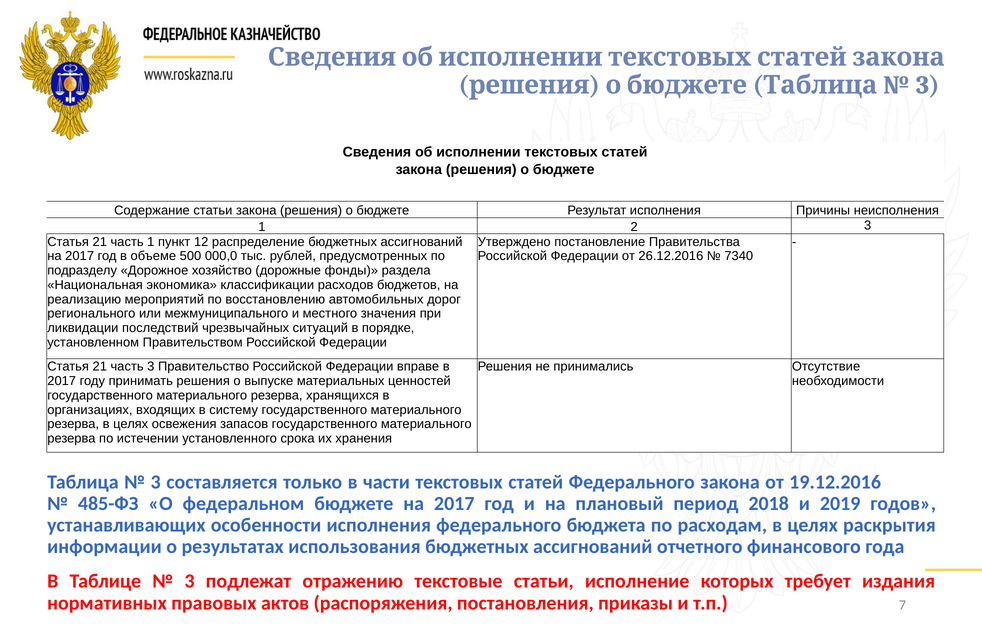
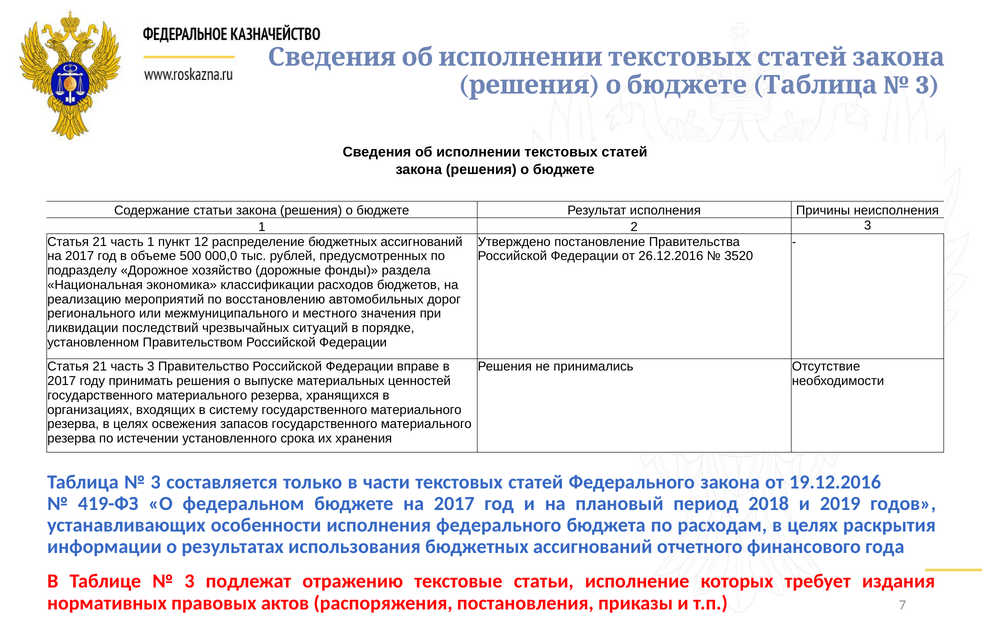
7340: 7340 -> 3520 (739, 256)
485-ФЗ: 485-ФЗ -> 419-ФЗ (108, 504)
